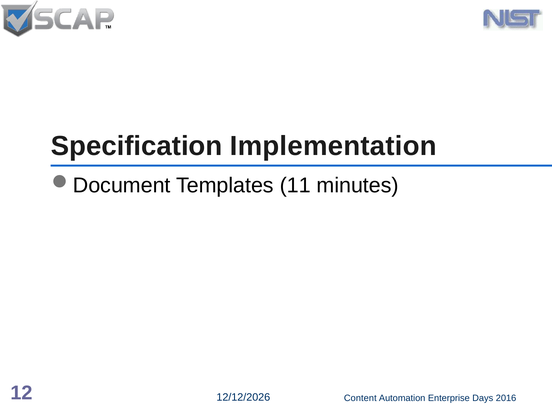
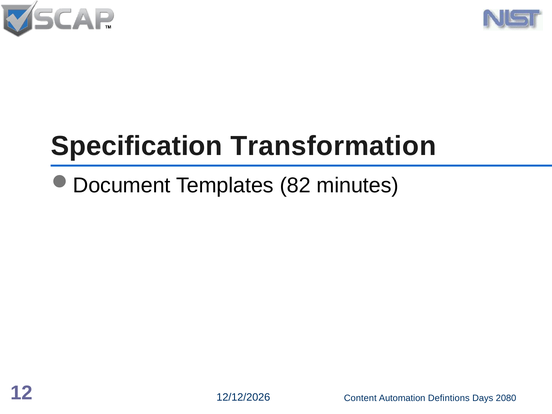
Implementation: Implementation -> Transformation (333, 146)
11: 11 -> 82 (295, 186)
Enterprise: Enterprise -> Defintions (449, 398)
2016: 2016 -> 2080 (506, 398)
